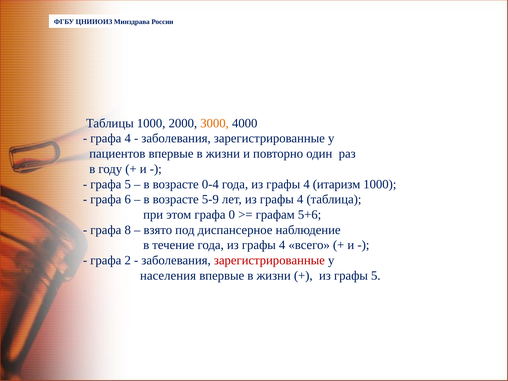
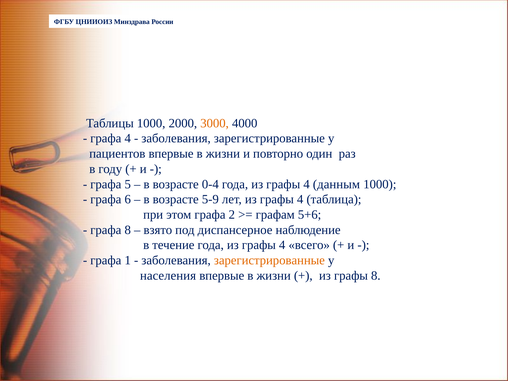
итаризм: итаризм -> данным (336, 184)
0: 0 -> 2 (232, 215)
2: 2 -> 1 (128, 260)
зарегистрированные colour: red -> orange (269, 260)
графы 5: 5 -> 8 (376, 276)
